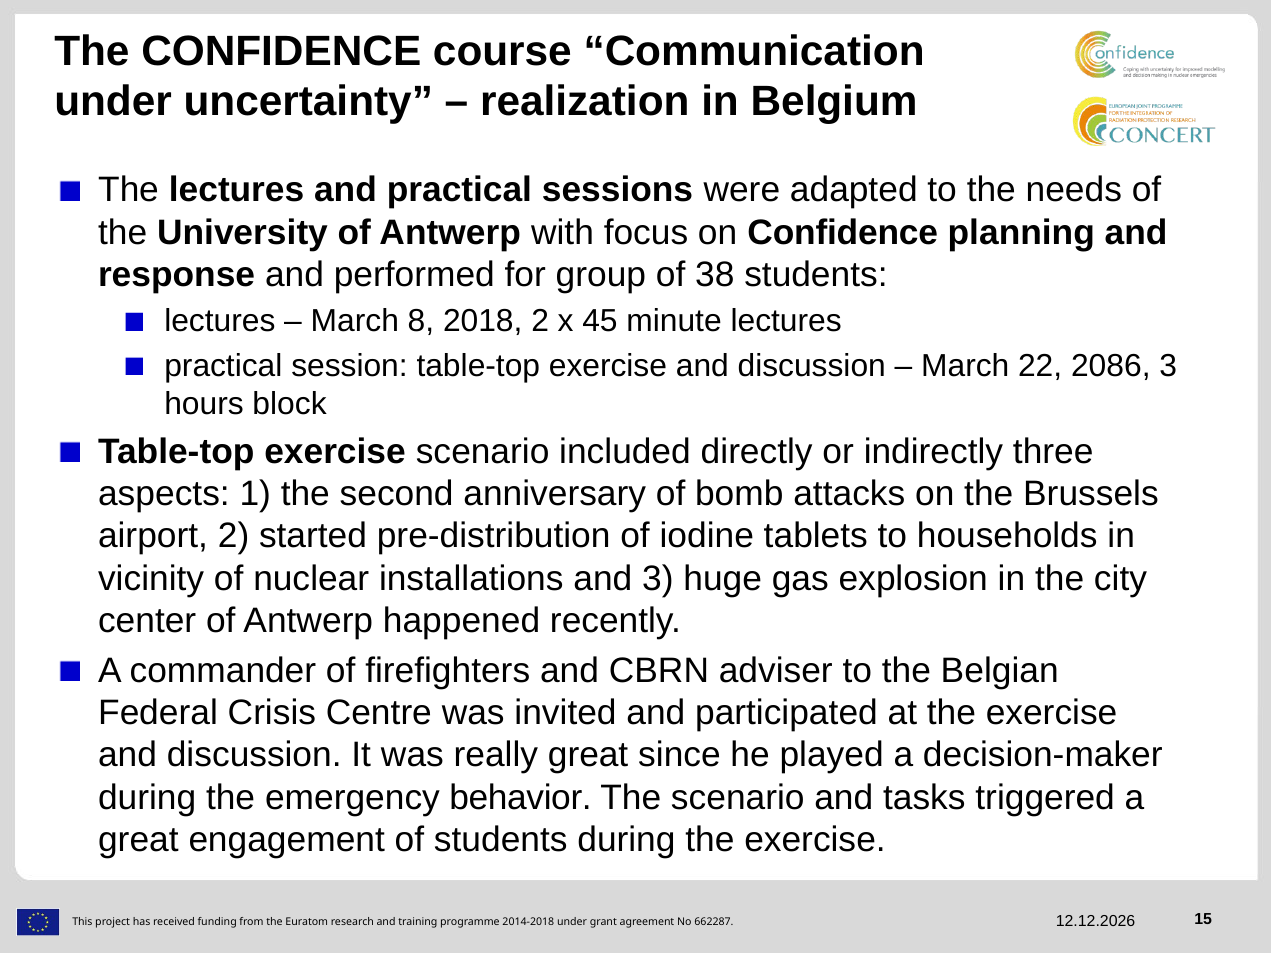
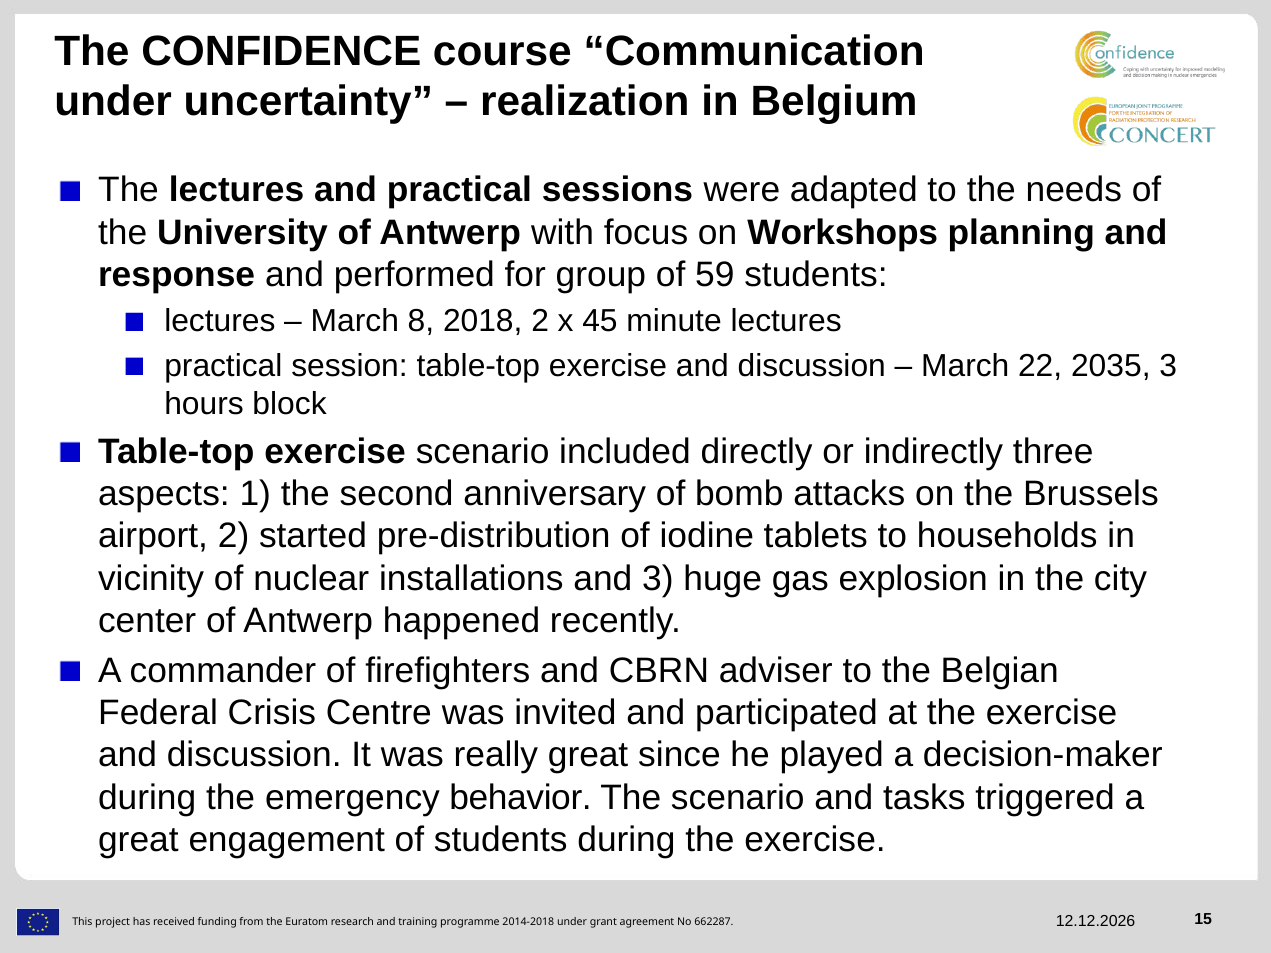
on Confidence: Confidence -> Workshops (843, 233)
38: 38 -> 59 (715, 275)
2086: 2086 -> 2035 (1111, 366)
